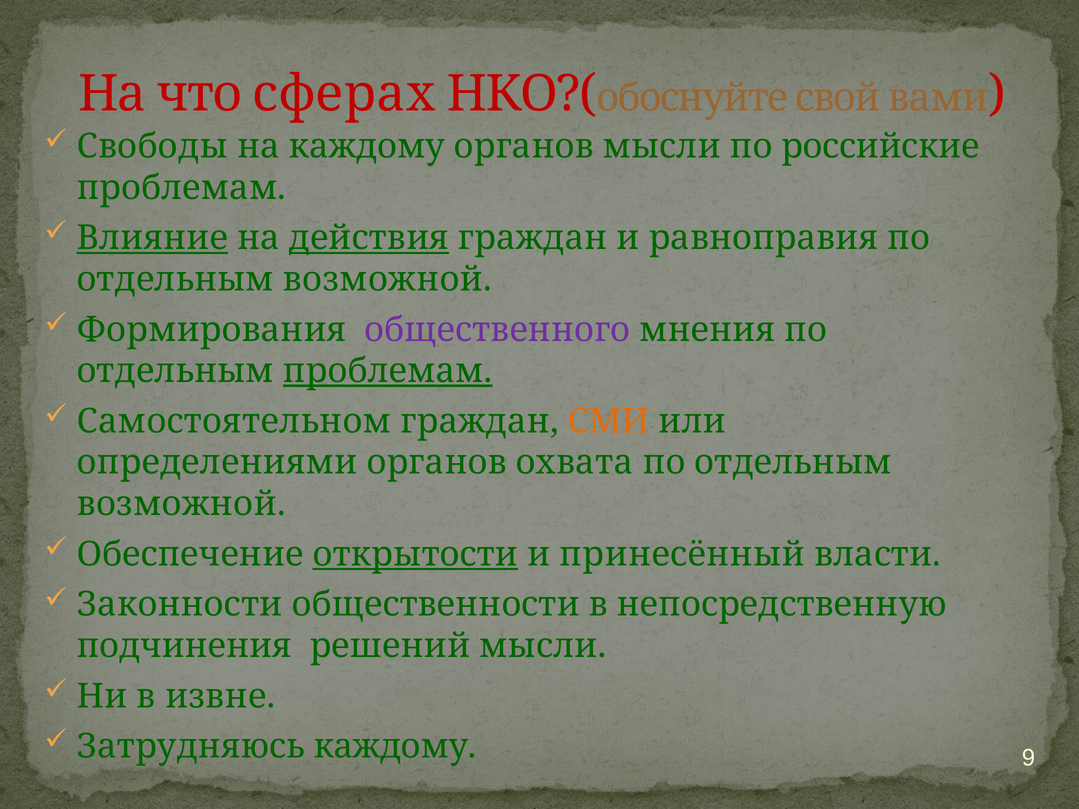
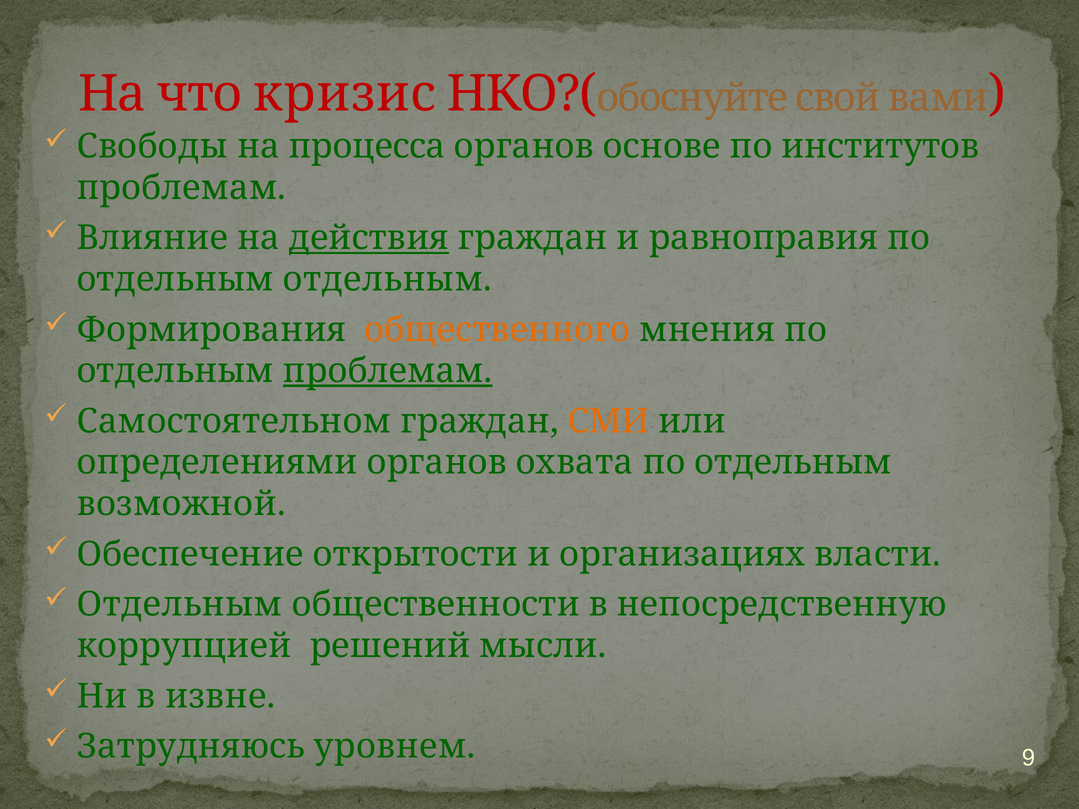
сферах: сферах -> кризис (344, 94)
на каждому: каждому -> процесса (367, 146)
органов мысли: мысли -> основе (662, 146)
российские: российские -> институтов (880, 146)
Влияние underline: present -> none (152, 238)
возможной: возможной -> отдельным (387, 279)
общественного colour: purple -> orange (497, 330)
открытости underline: present -> none (415, 554)
принесённый: принесённый -> организациях (682, 554)
Законности: Законности -> Отдельным (180, 605)
подчинения: подчинения -> коррупцией (184, 646)
Затрудняюсь каждому: каждому -> уровнем (395, 747)
